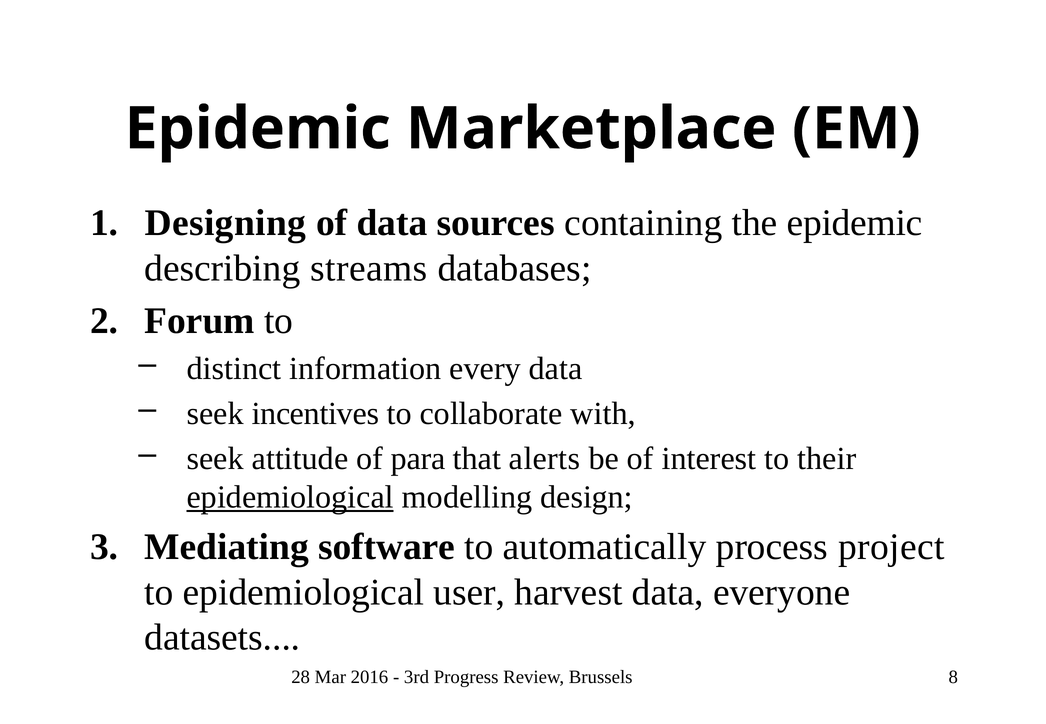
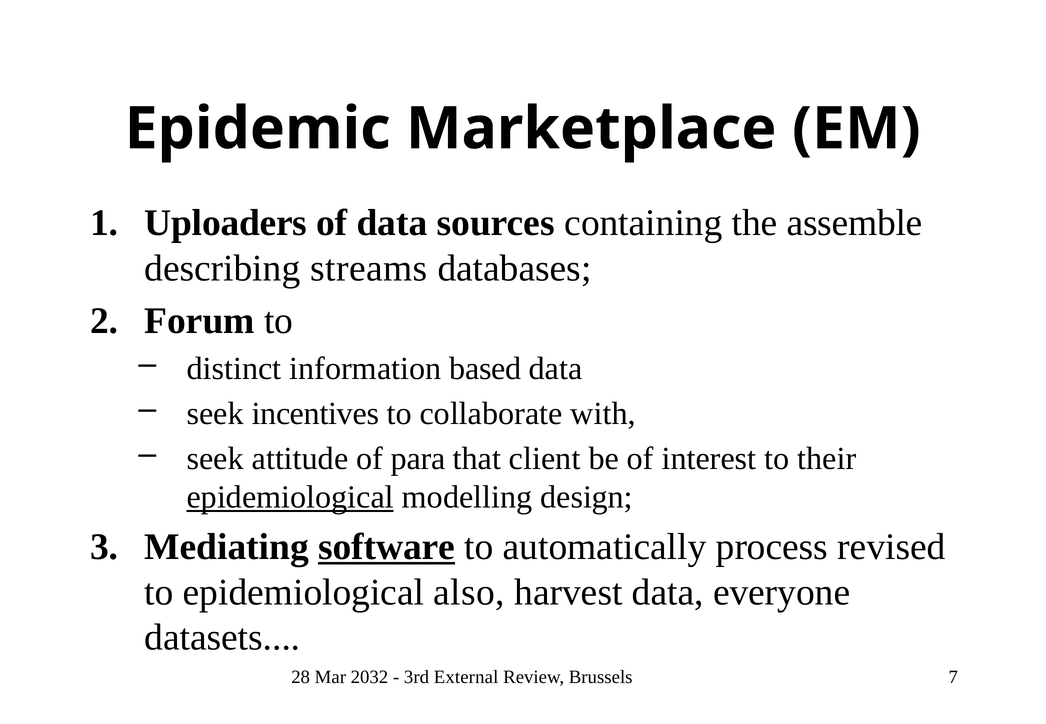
Designing: Designing -> Uploaders (226, 223)
the epidemic: epidemic -> assemble (855, 223)
every: every -> based (485, 369)
alerts: alerts -> client (545, 459)
software underline: none -> present (386, 547)
project: project -> revised (892, 547)
user: user -> also (469, 592)
2016: 2016 -> 2032 (369, 677)
Progress: Progress -> External (466, 677)
8: 8 -> 7 (953, 677)
